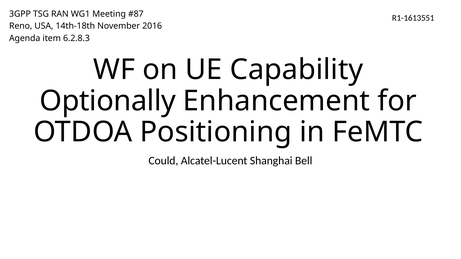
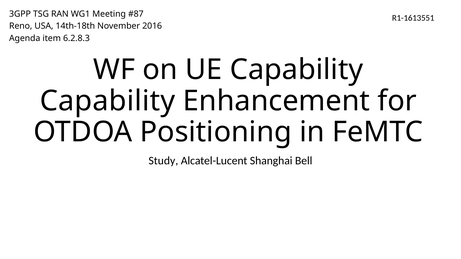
Optionally: Optionally -> Capability (107, 101)
Could: Could -> Study (163, 161)
